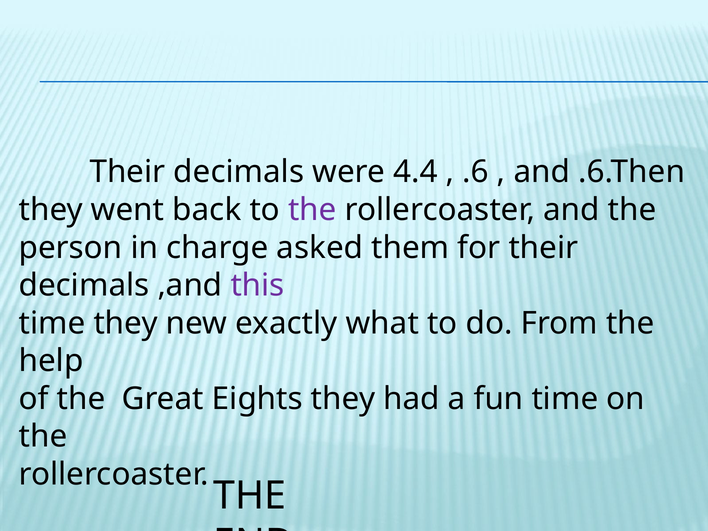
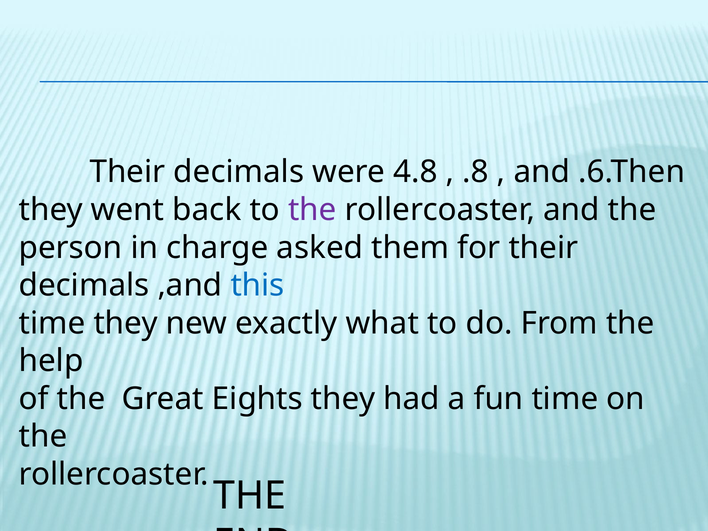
4.4: 4.4 -> 4.8 (415, 172)
.6: .6 -> .8 (476, 172)
this colour: purple -> blue (258, 285)
